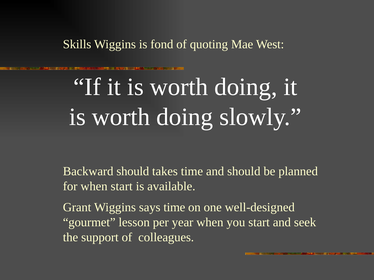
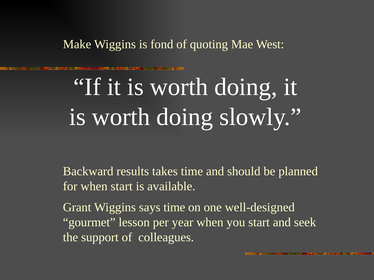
Skills: Skills -> Make (77, 44)
Backward should: should -> results (133, 172)
